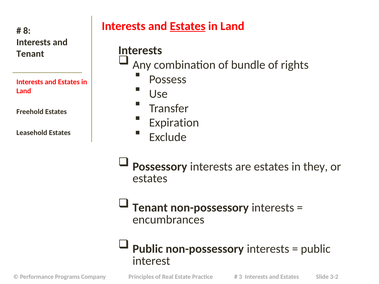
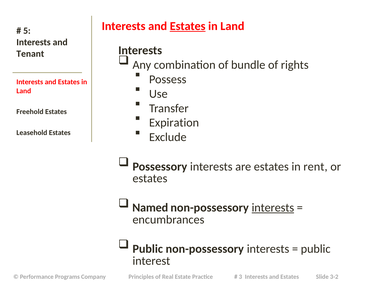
8: 8 -> 5 (27, 31)
they: they -> rent (315, 167)
Tenant: Tenant -> Named (150, 208)
interests underline: none -> present (273, 208)
